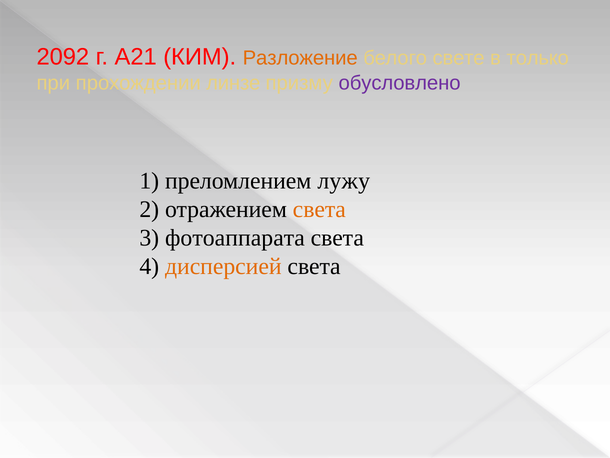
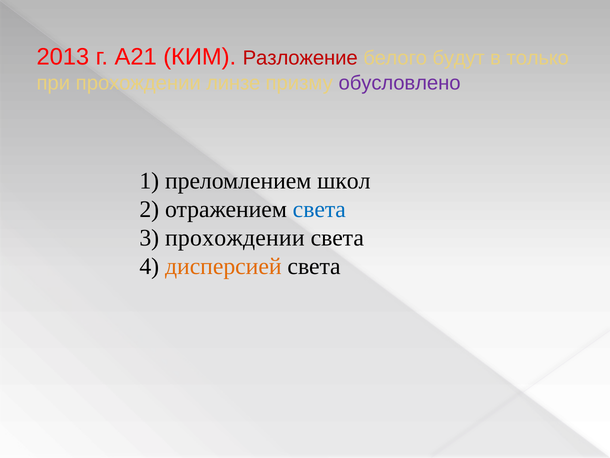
2092: 2092 -> 2013 (63, 57)
Разложение colour: orange -> red (300, 58)
свете: свете -> будут (459, 58)
лужу: лужу -> школ (344, 181)
света colour: orange -> blue (319, 209)
3 фотоаппарата: фотоаппарата -> прохождении (235, 238)
